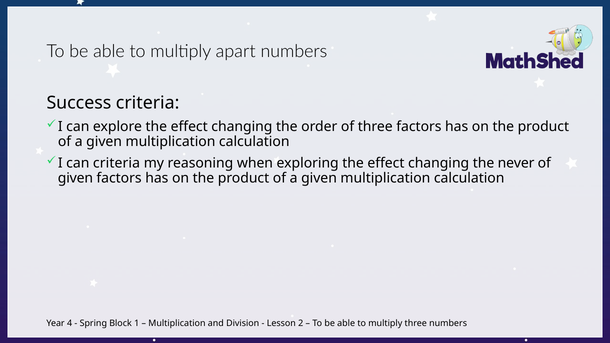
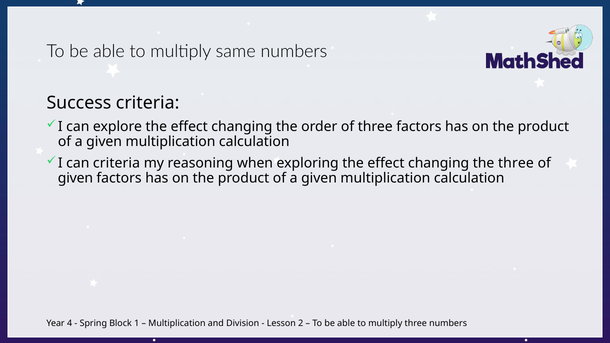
apart: apart -> same (236, 51)
the never: never -> three (516, 163)
